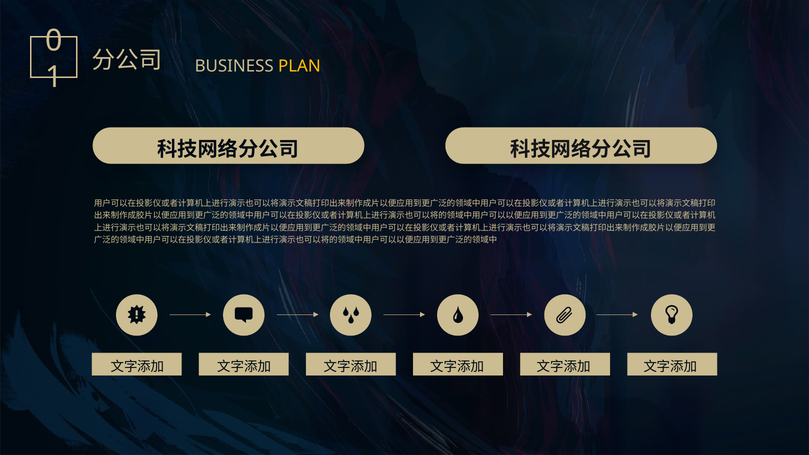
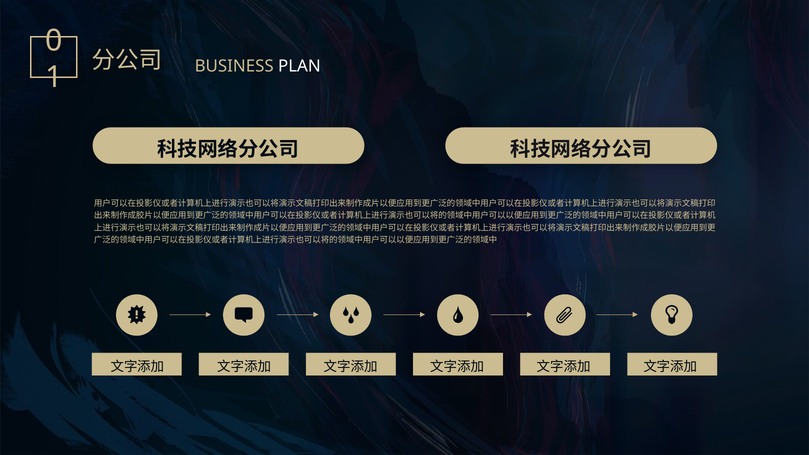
PLAN colour: yellow -> white (299, 66)
